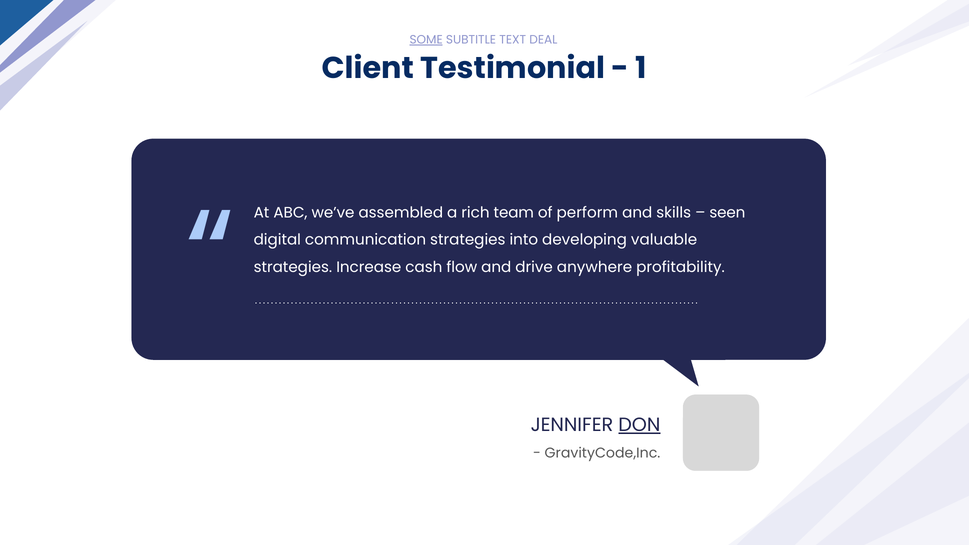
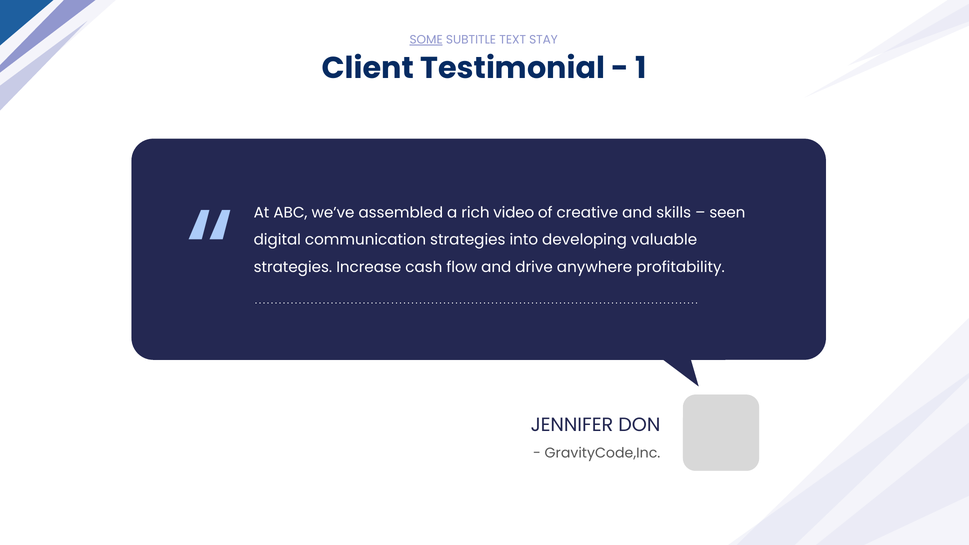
DEAL: DEAL -> STAY (543, 40)
team: team -> video (514, 213)
perform: perform -> creative (587, 213)
DON underline: present -> none (639, 425)
